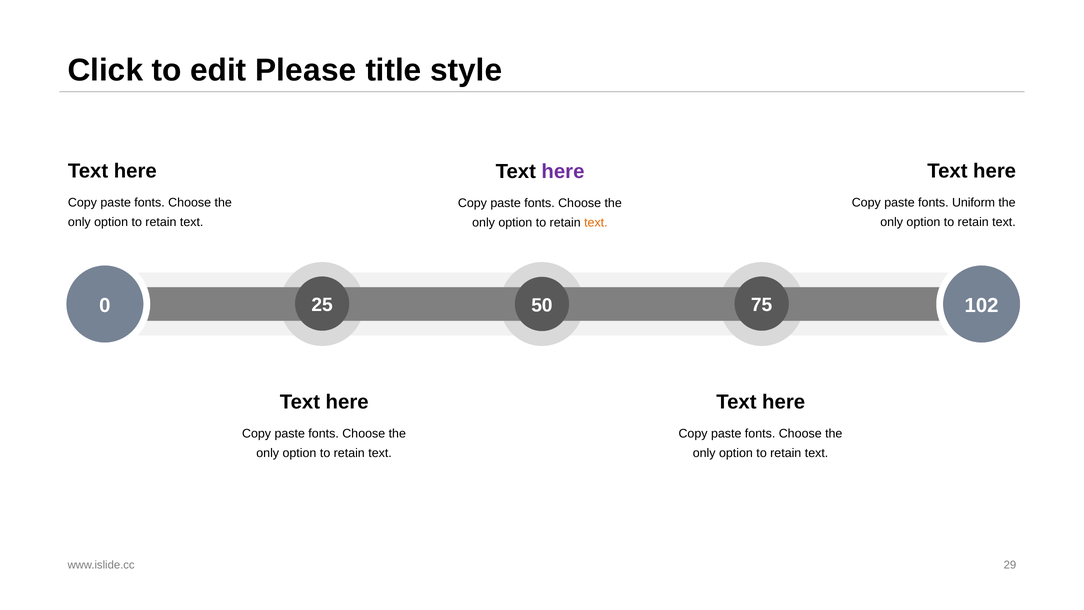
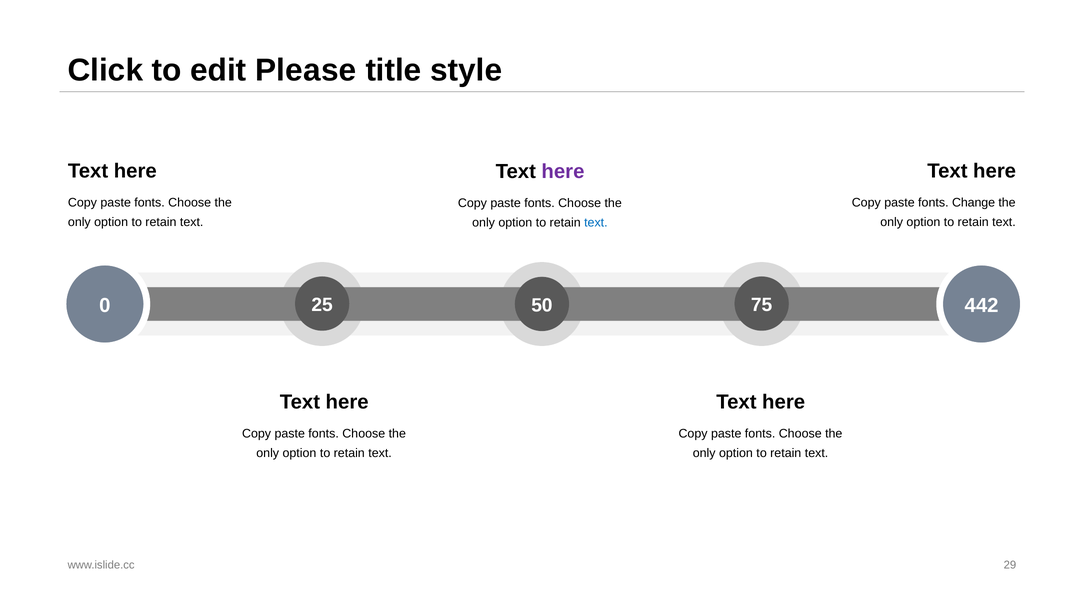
Uniform: Uniform -> Change (974, 203)
text colour: orange -> blue (596, 223)
102: 102 -> 442 (982, 305)
